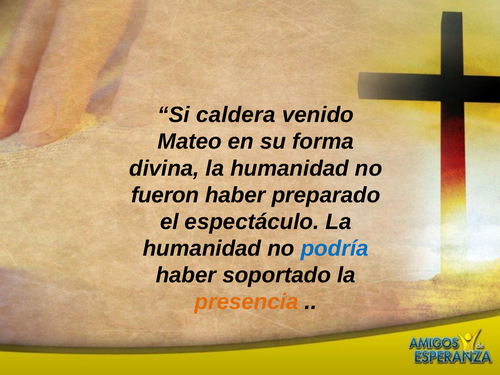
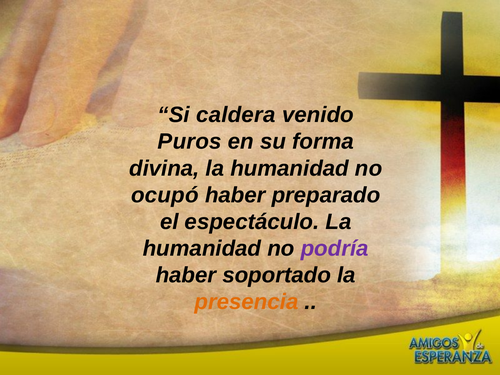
Mateo: Mateo -> Puros (190, 142)
fueron: fueron -> ocupó (165, 195)
podría colour: blue -> purple (335, 248)
